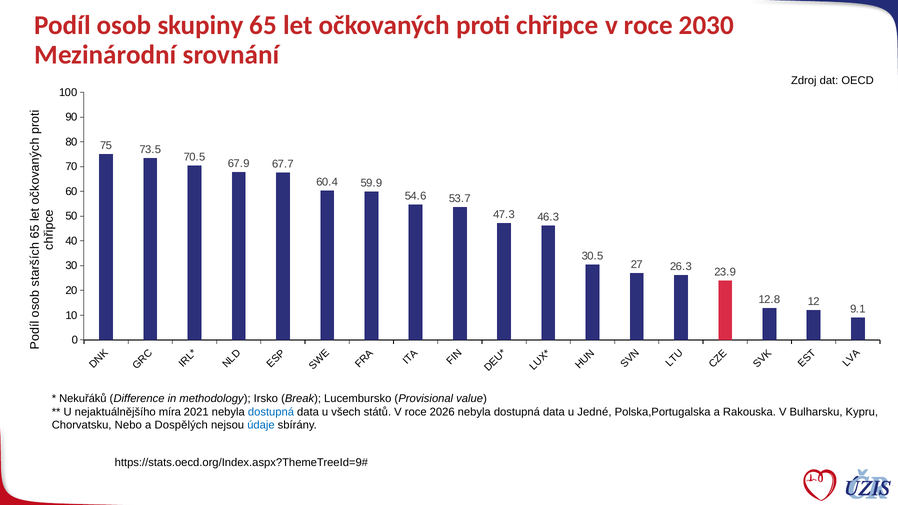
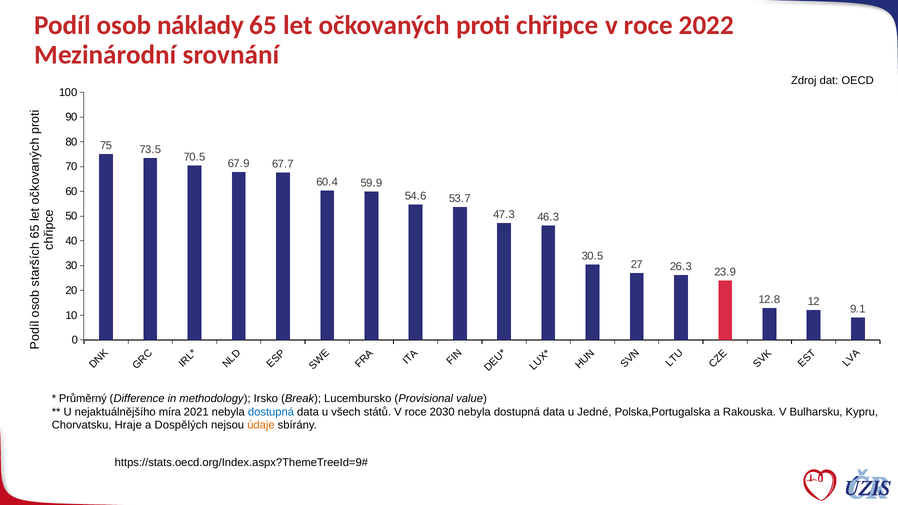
skupiny: skupiny -> náklady (201, 26)
2030: 2030 -> 2022 (706, 26)
Nekuřáků: Nekuřáků -> Průměrný (83, 398)
2026: 2026 -> 2030 (442, 412)
Nebo: Nebo -> Hraje (128, 425)
údaje colour: blue -> orange (261, 425)
